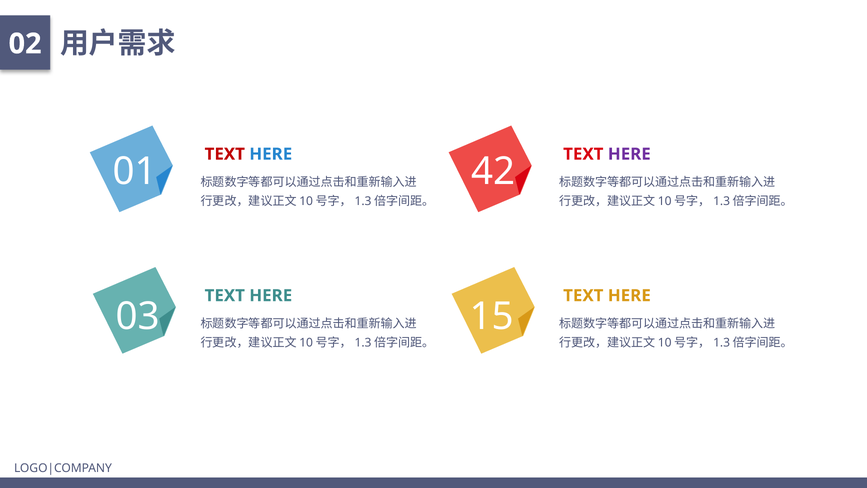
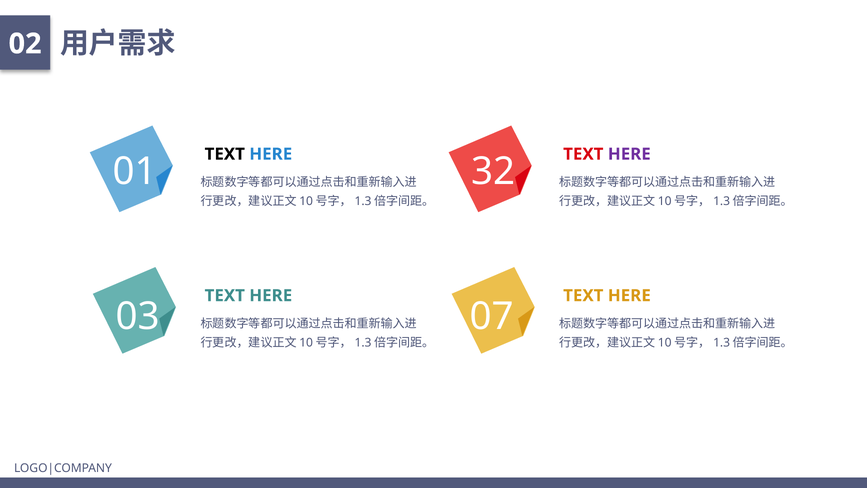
TEXT colour: red -> black (225, 154)
42: 42 -> 32 (493, 171)
15: 15 -> 07 (492, 316)
